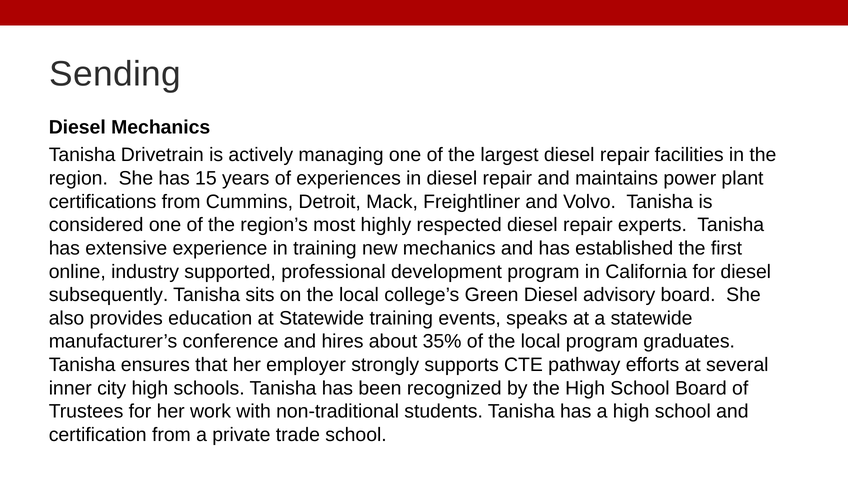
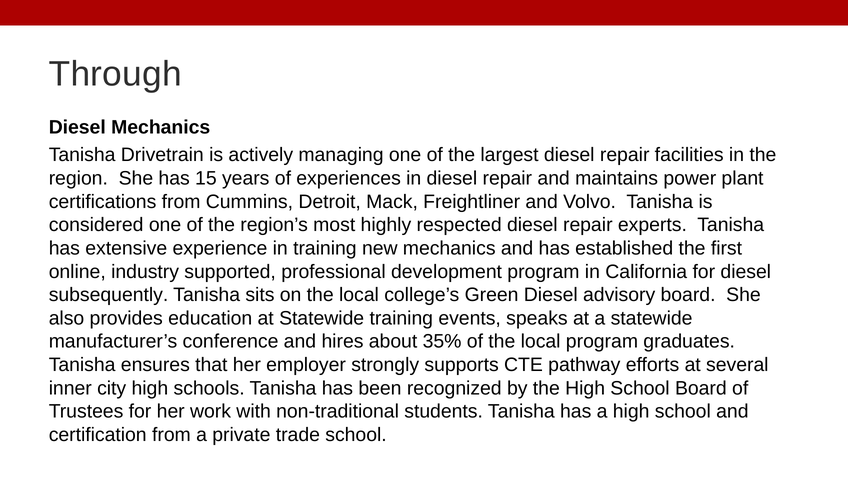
Sending: Sending -> Through (115, 74)
